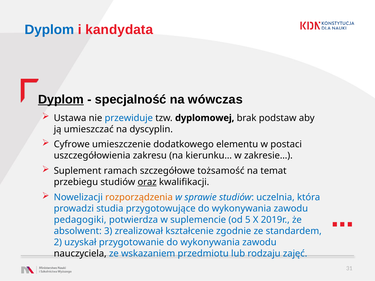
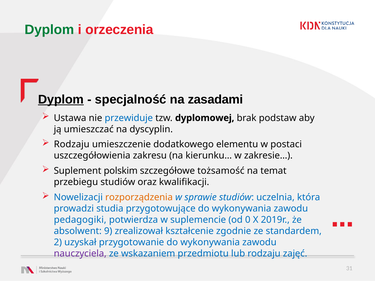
Dyplom colour: blue -> green (49, 30)
kandydata: kandydata -> orzeczenia (119, 30)
wówczas: wówczas -> zasadami (215, 100)
Cyfrowe: Cyfrowe -> Rodzaju (72, 144)
ramach: ramach -> polskim (121, 171)
oraz underline: present -> none (147, 182)
5: 5 -> 0 (248, 220)
3: 3 -> 9 (108, 231)
nauczyciela colour: black -> purple (80, 254)
